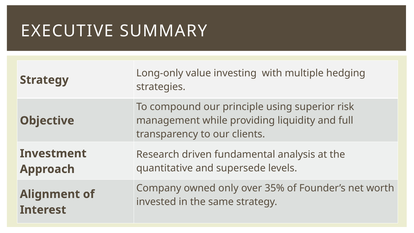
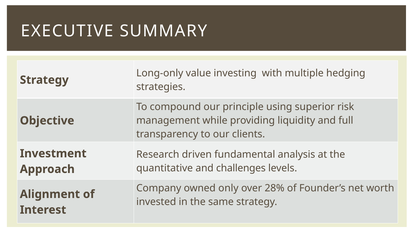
supersede: supersede -> challenges (241, 168)
35%: 35% -> 28% (275, 188)
